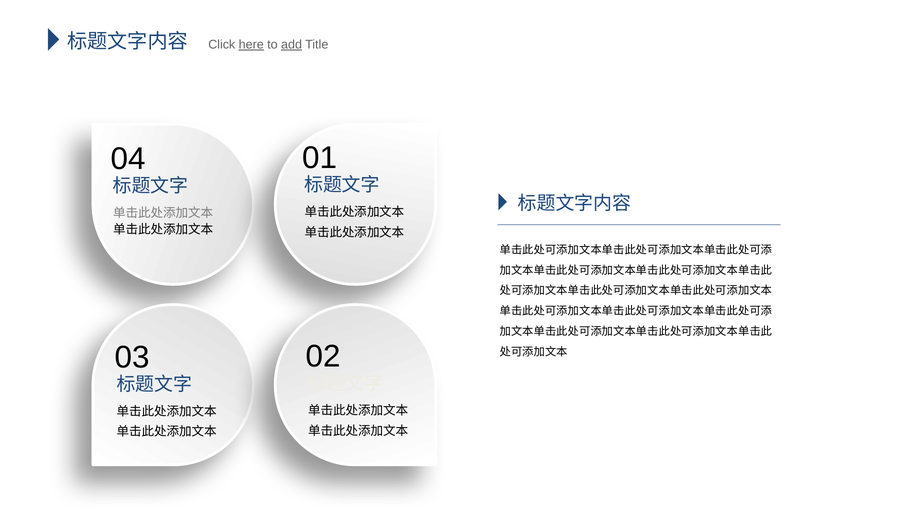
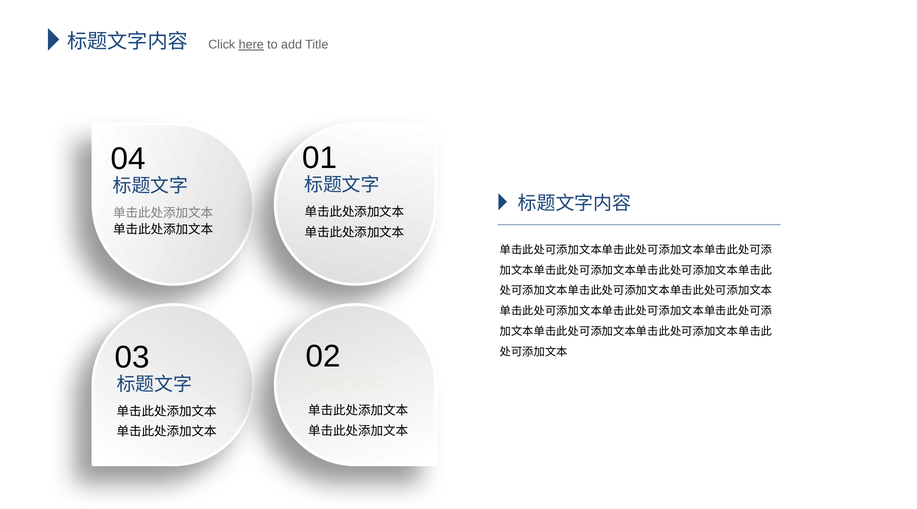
add underline: present -> none (292, 45)
